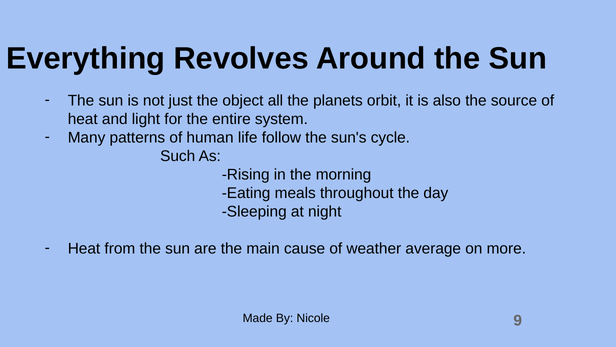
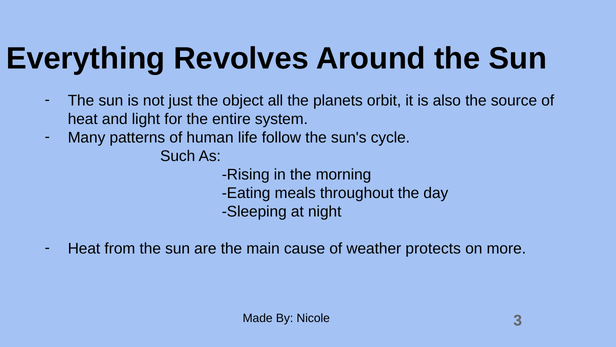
average: average -> protects (433, 248)
9: 9 -> 3 (518, 320)
